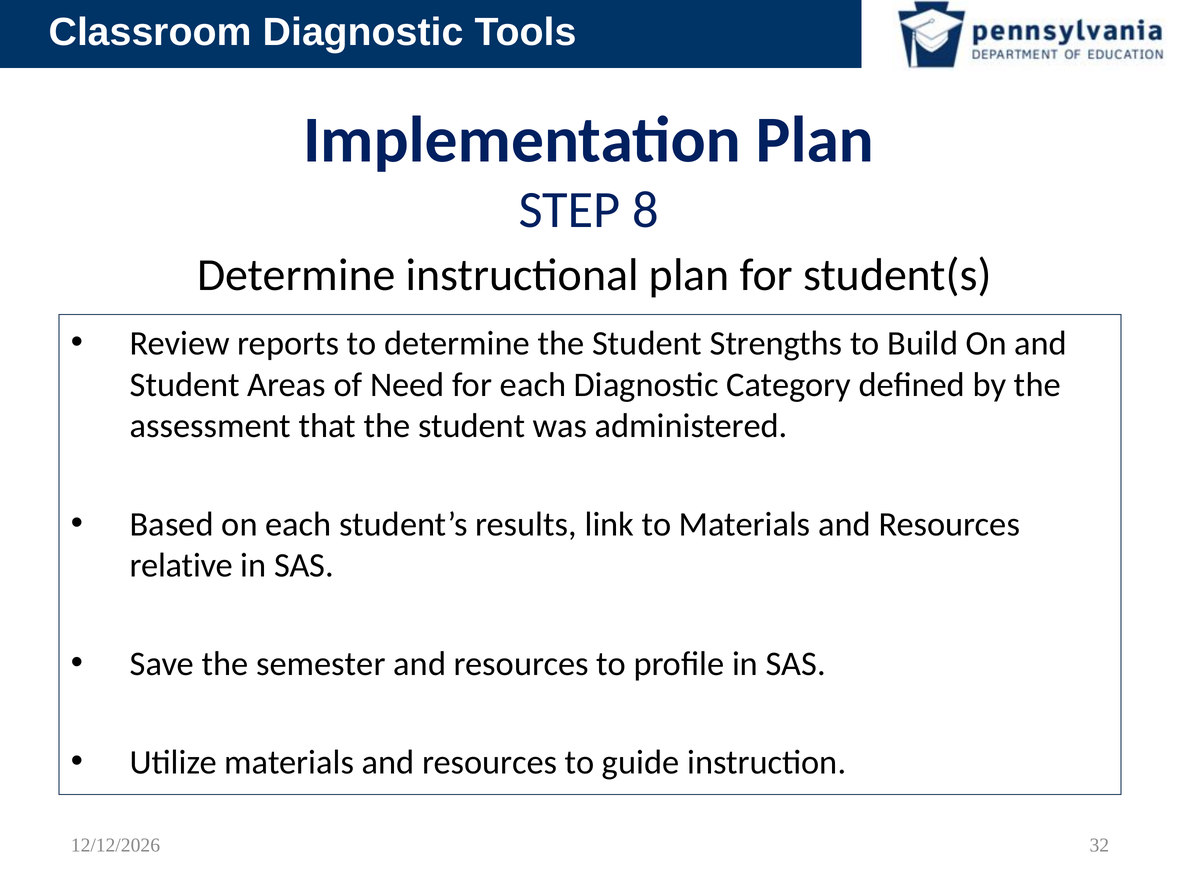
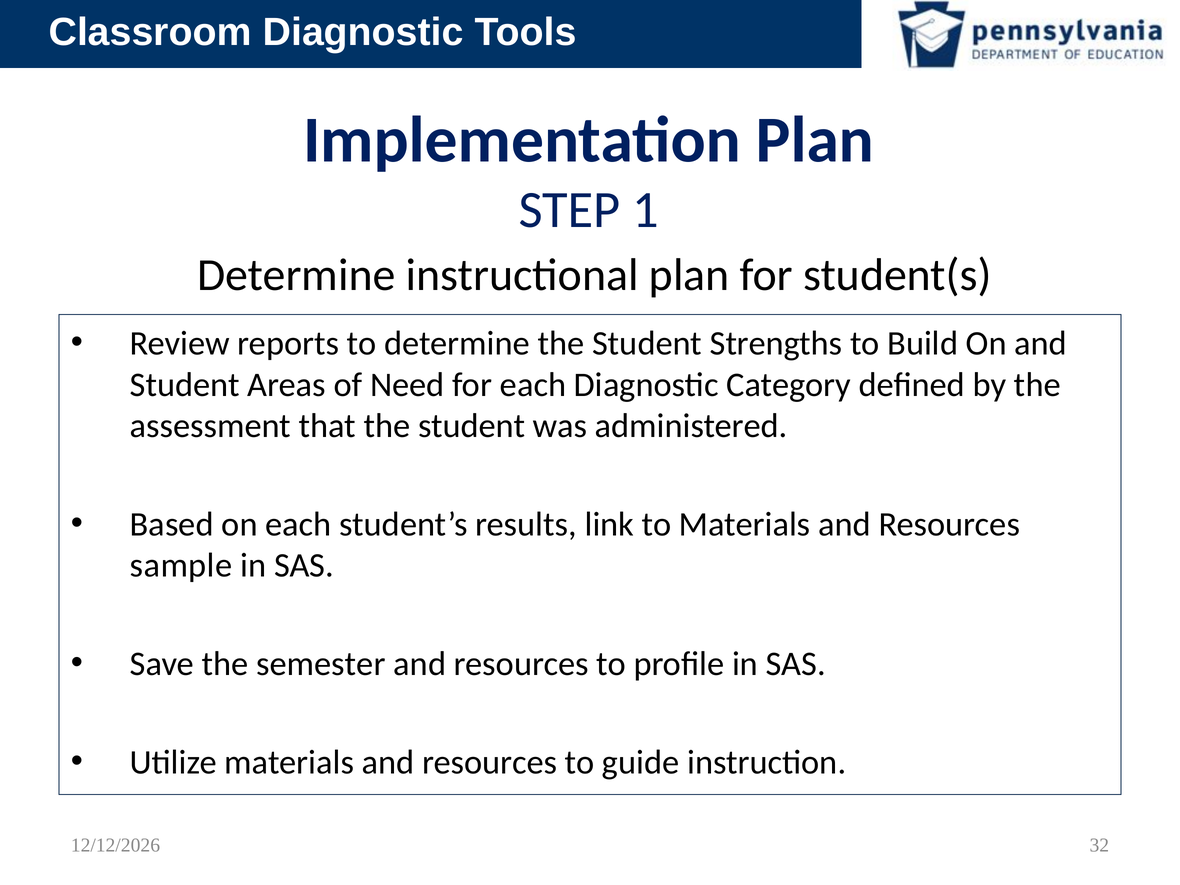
8: 8 -> 1 (646, 210)
relative: relative -> sample (181, 566)
